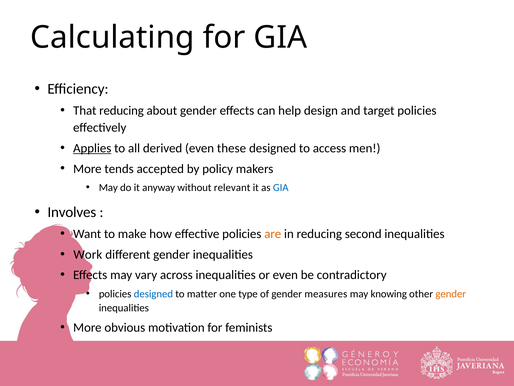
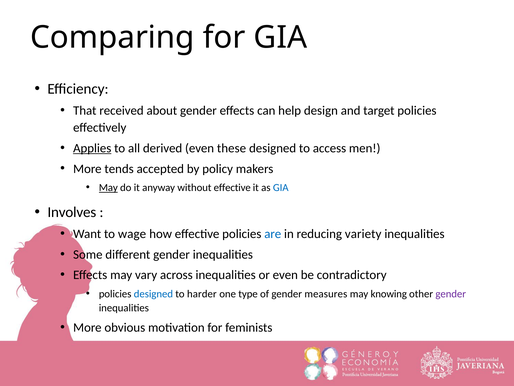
Calculating: Calculating -> Comparing (112, 38)
That reducing: reducing -> received (121, 111)
May underline: none -> present (108, 187)
without relevant: relevant -> effective (232, 187)
make: make -> wage (132, 234)
are colour: orange -> blue (273, 234)
second: second -> variety (363, 234)
Work: Work -> Some (88, 254)
matter: matter -> harder (202, 294)
gender colour: orange -> purple (451, 294)
